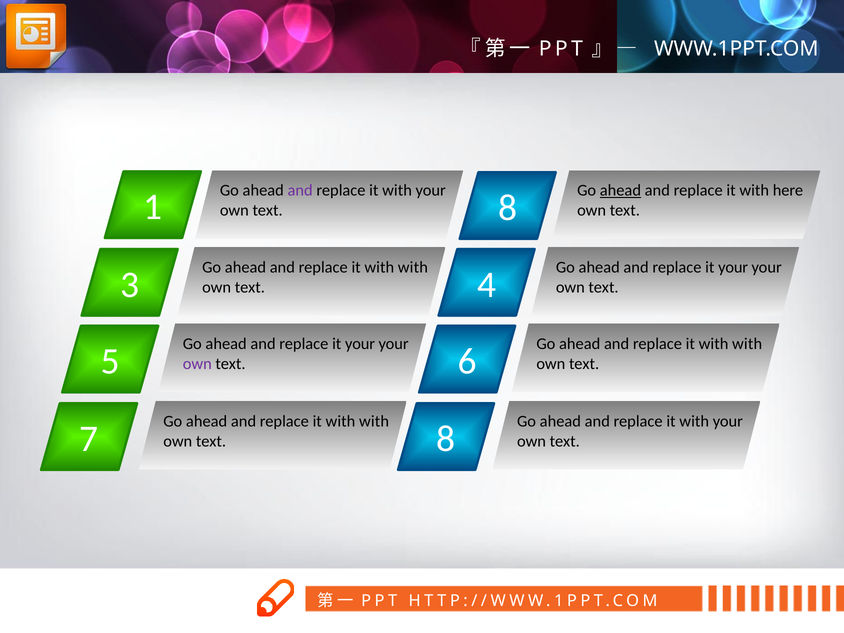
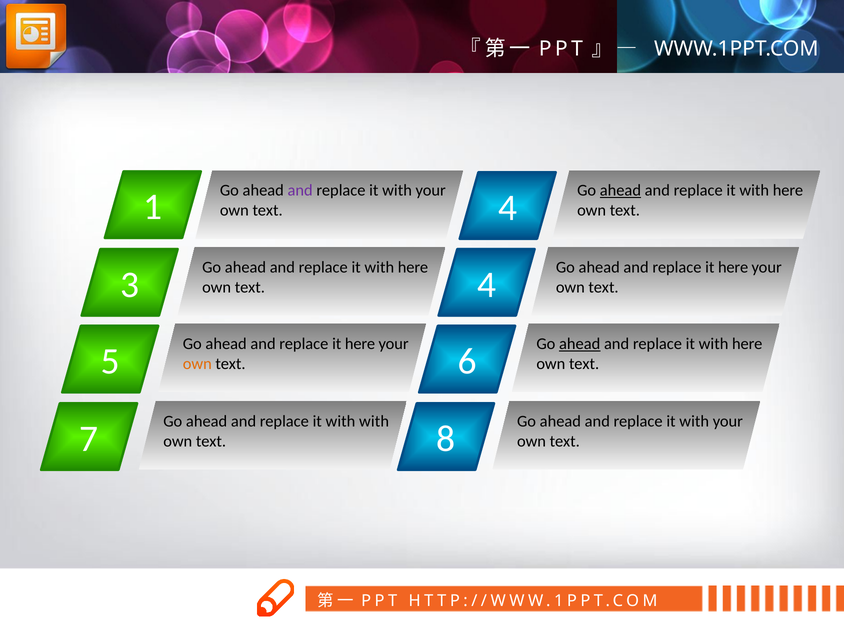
text 8: 8 -> 4 (508, 208)
with: with -> here (413, 267)
your: your -> here (733, 267)
your: your -> here (360, 344)
ahead underline: none -> present (580, 344)
with: with -> here (747, 344)
own colour: purple -> orange (197, 364)
